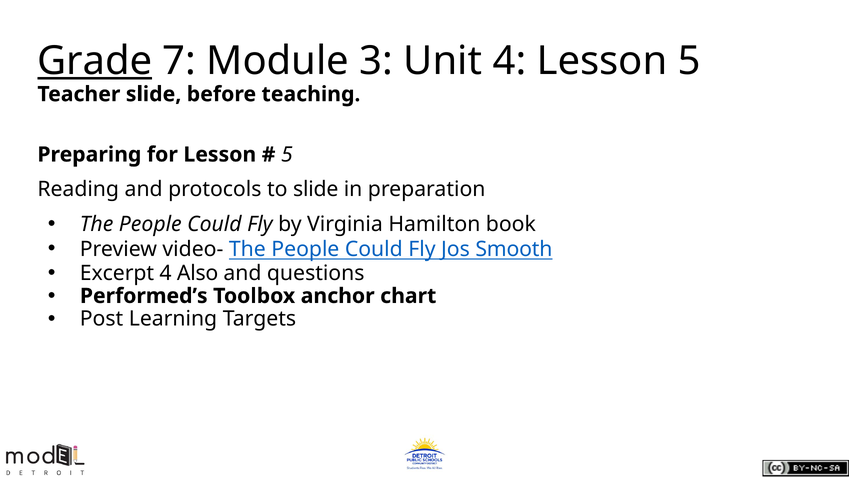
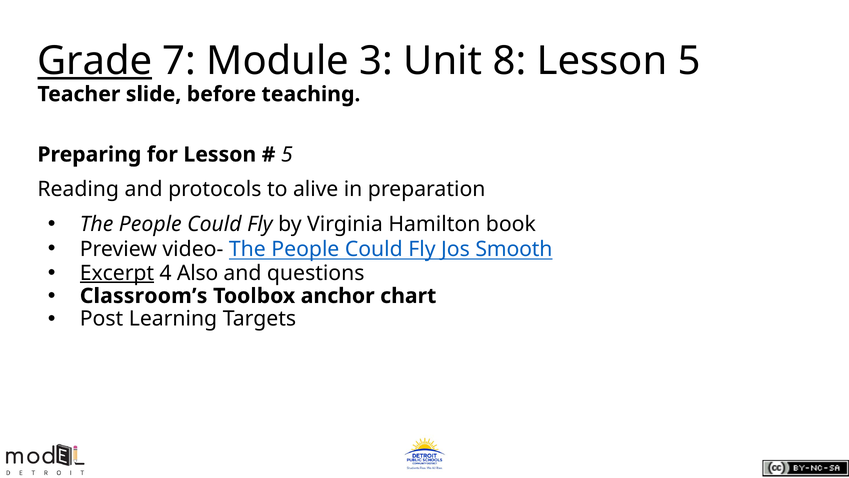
Unit 4: 4 -> 8 (509, 61)
to slide: slide -> alive (316, 189)
Excerpt underline: none -> present (117, 273)
Performed’s: Performed’s -> Classroom’s (144, 296)
